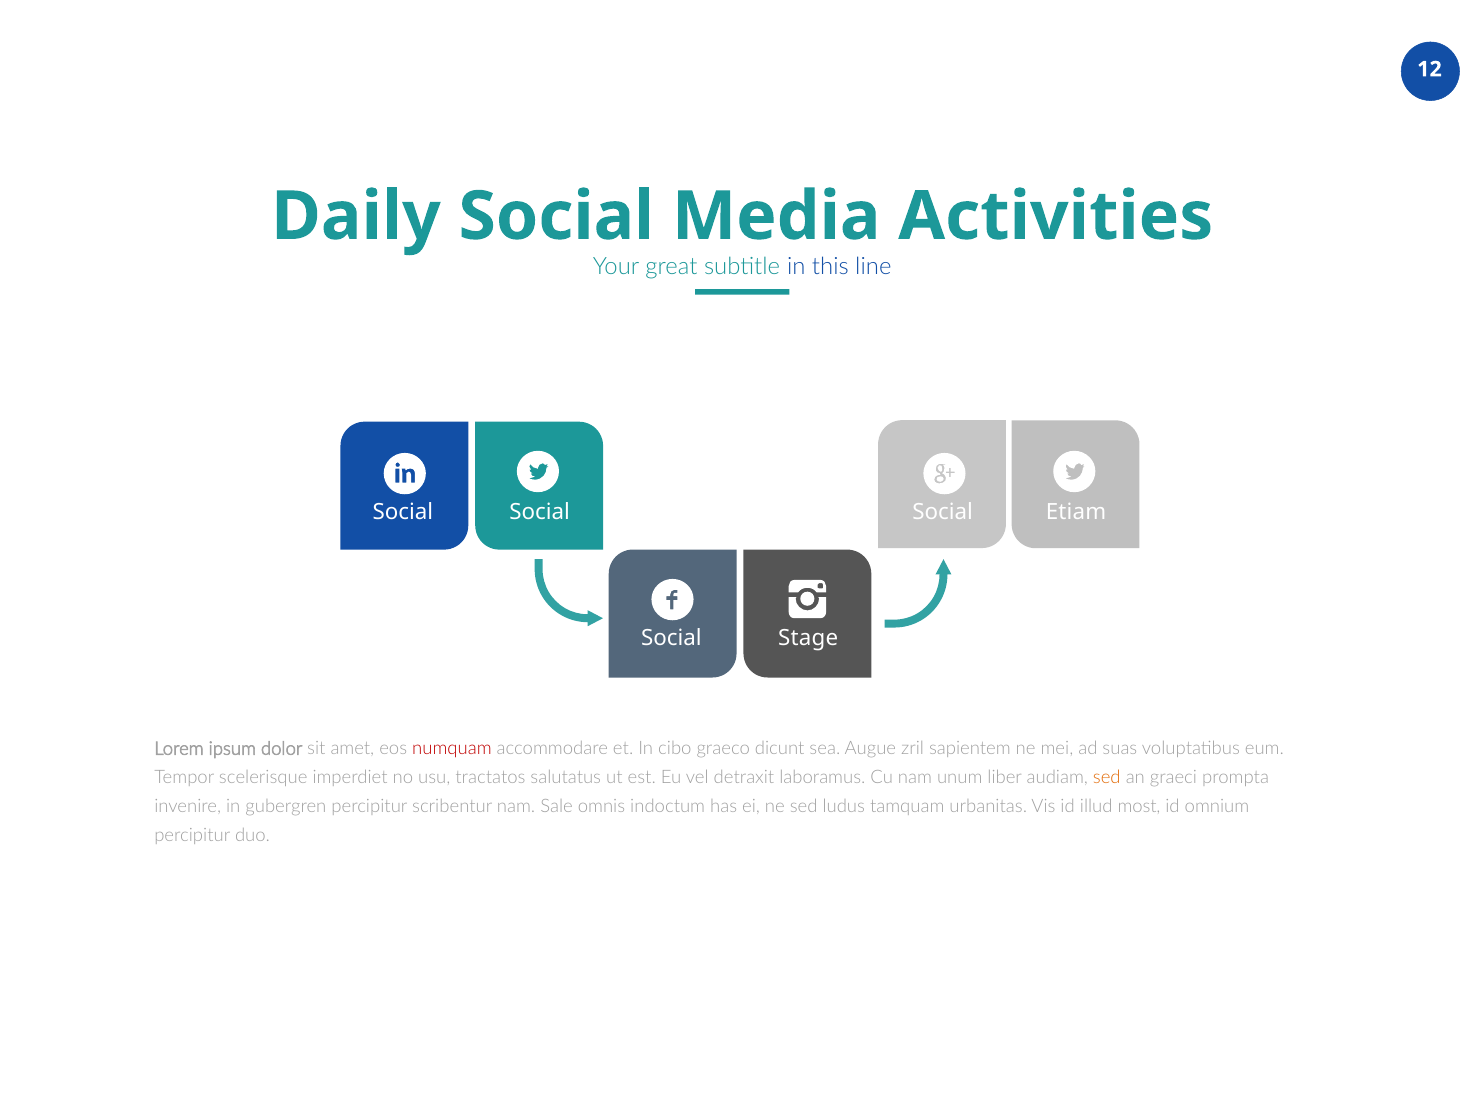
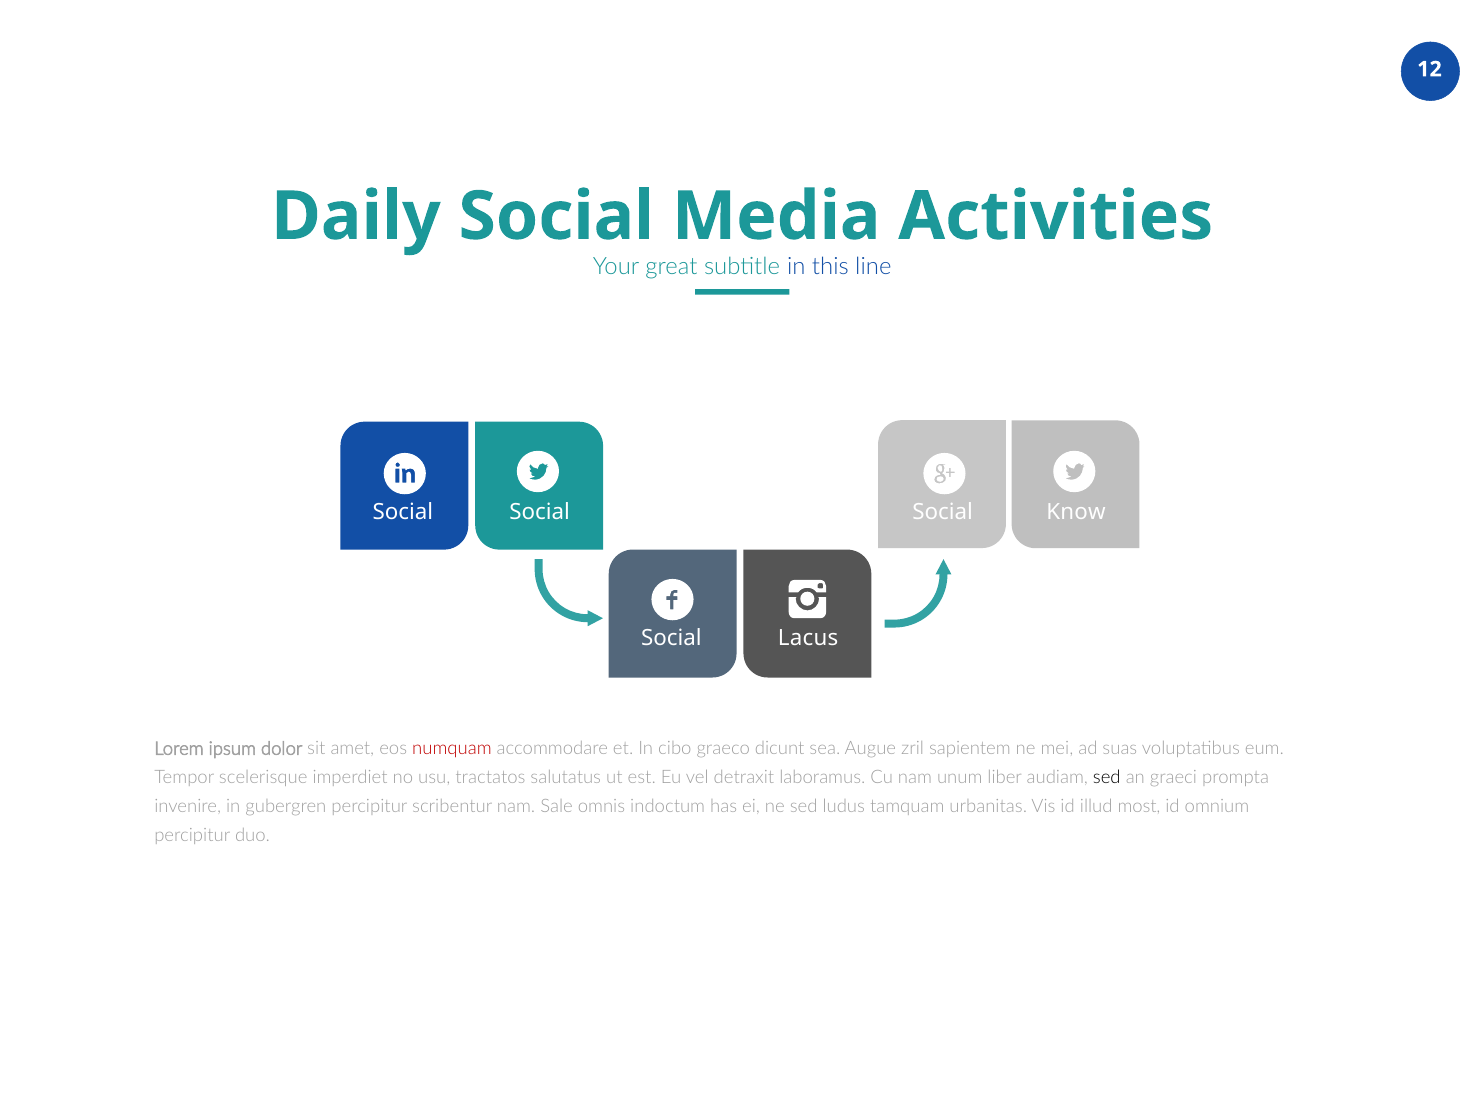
Etiam: Etiam -> Know (1076, 512)
Stage: Stage -> Lacus (808, 638)
sed colour: orange -> black (1107, 777)
